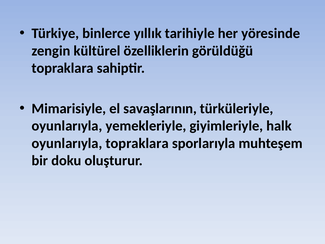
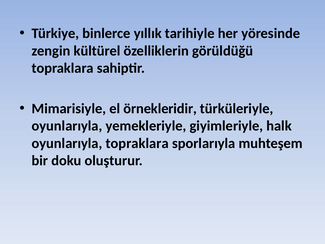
savaşlarının: savaşlarının -> örnekleridir (160, 108)
